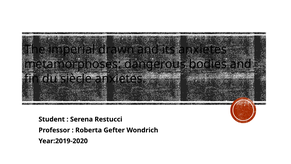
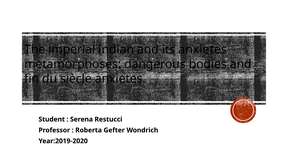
drawn: drawn -> indian (116, 49)
